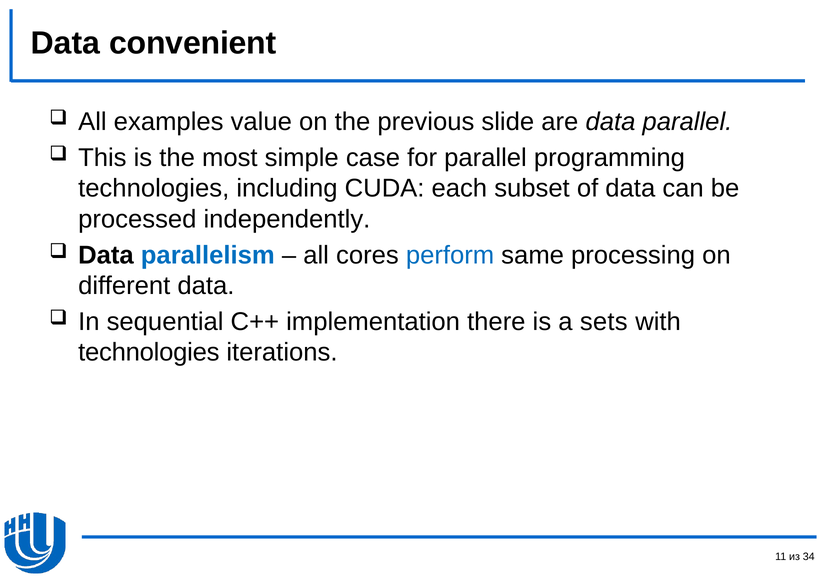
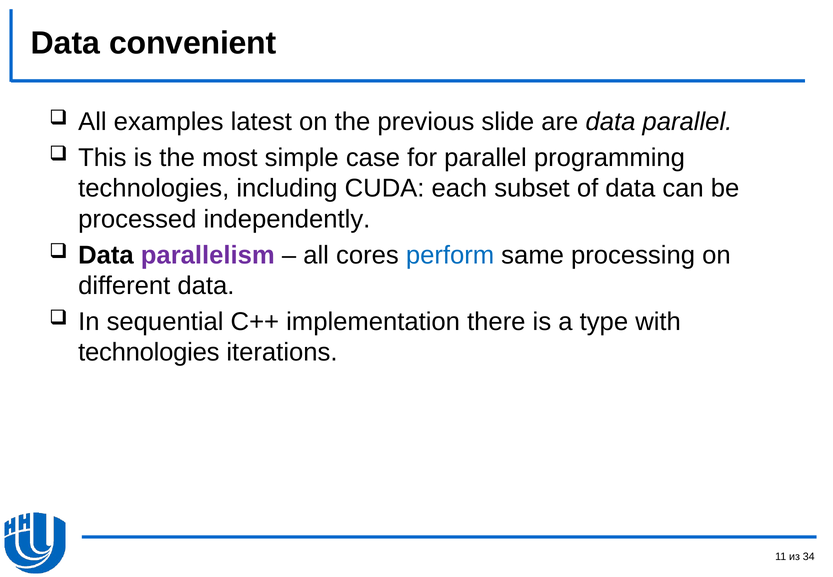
value: value -> latest (261, 122)
parallelism colour: blue -> purple (208, 255)
sets: sets -> type (604, 322)
